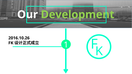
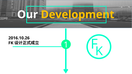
Development colour: light green -> yellow (78, 15)
